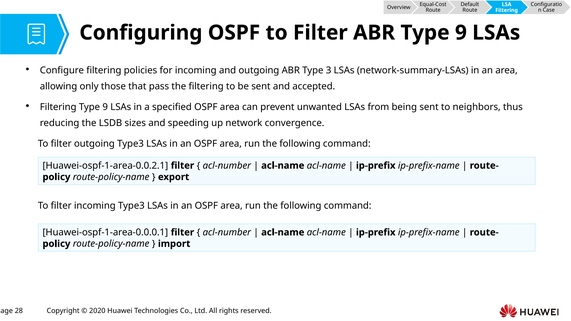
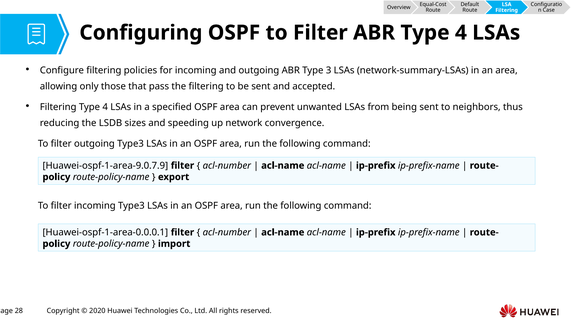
ABR Type 9: 9 -> 4 (461, 33)
Filtering Type 9: 9 -> 4 (105, 107)
Huawei-ospf-1-area-0.0.2.1: Huawei-ospf-1-area-0.0.2.1 -> Huawei-ospf-1-area-9.0.7.9 (105, 166)
